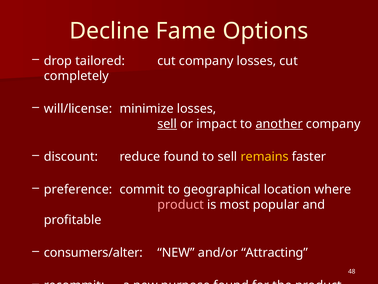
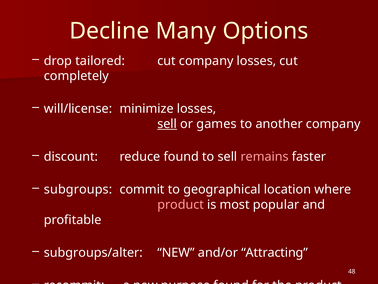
Fame: Fame -> Many (186, 31)
impact: impact -> games (217, 124)
another underline: present -> none (279, 124)
remains colour: yellow -> pink (265, 156)
preference: preference -> subgroups (78, 189)
consumers/alter: consumers/alter -> subgroups/alter (93, 252)
